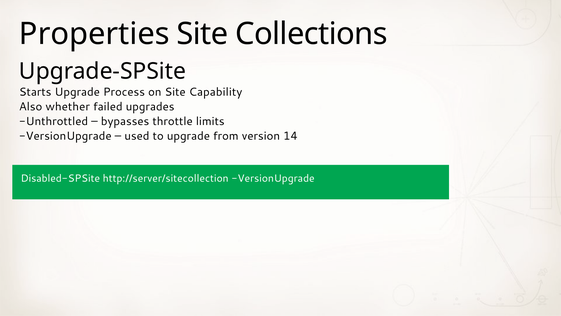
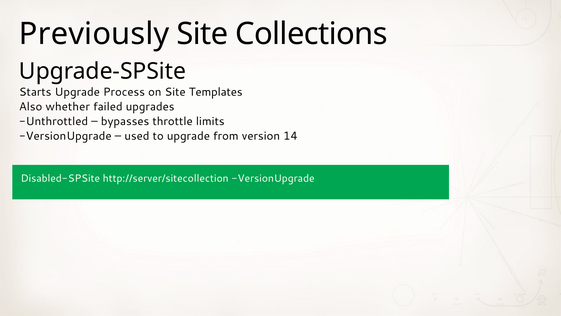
Properties: Properties -> Previously (94, 34)
Capability: Capability -> Templates (216, 92)
